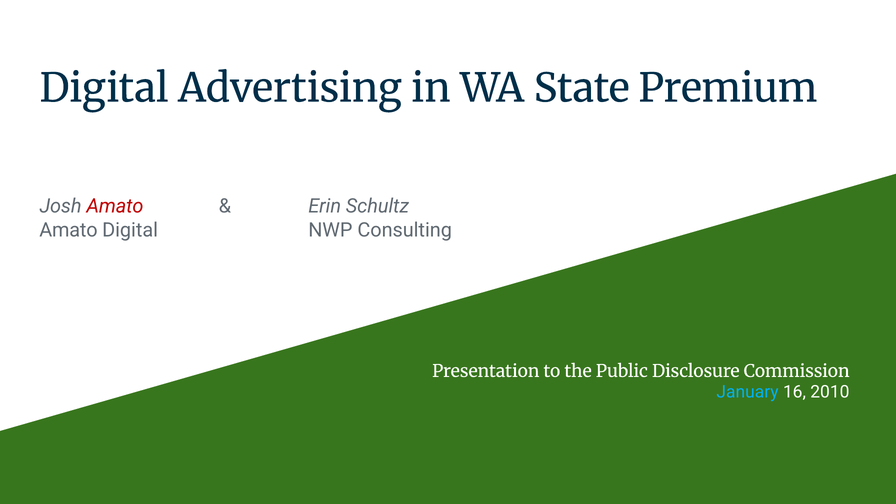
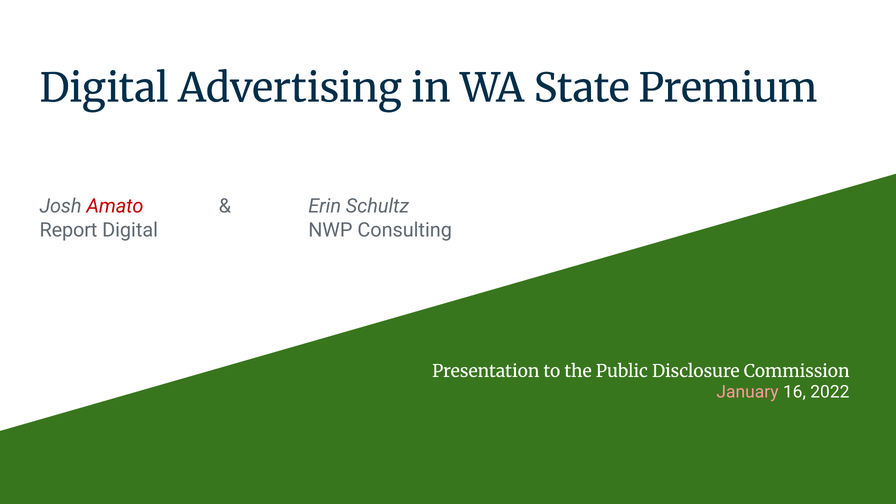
Amato: Amato -> Report (68, 230)
January colour: light blue -> pink (747, 392)
2010: 2010 -> 2022 (830, 392)
